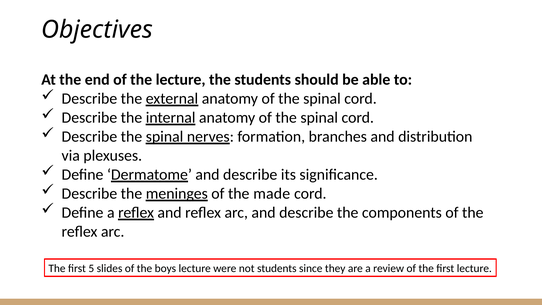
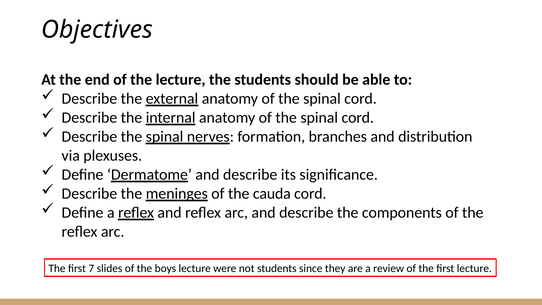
made: made -> cauda (272, 194)
5: 5 -> 7 (91, 268)
